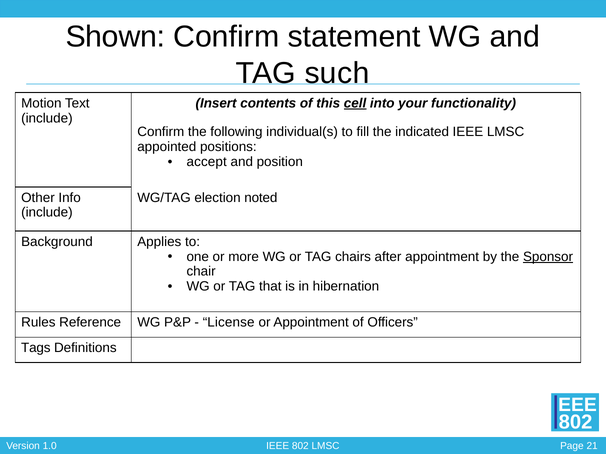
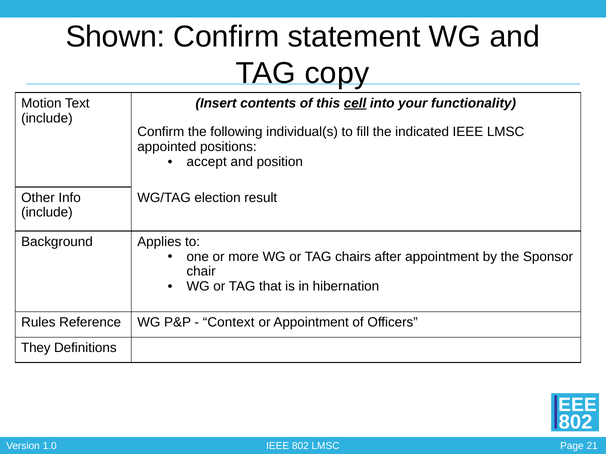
such: such -> copy (337, 73)
noted: noted -> result (261, 198)
Sponsor underline: present -> none (548, 257)
License: License -> Context (229, 323)
Tags: Tags -> They (36, 348)
